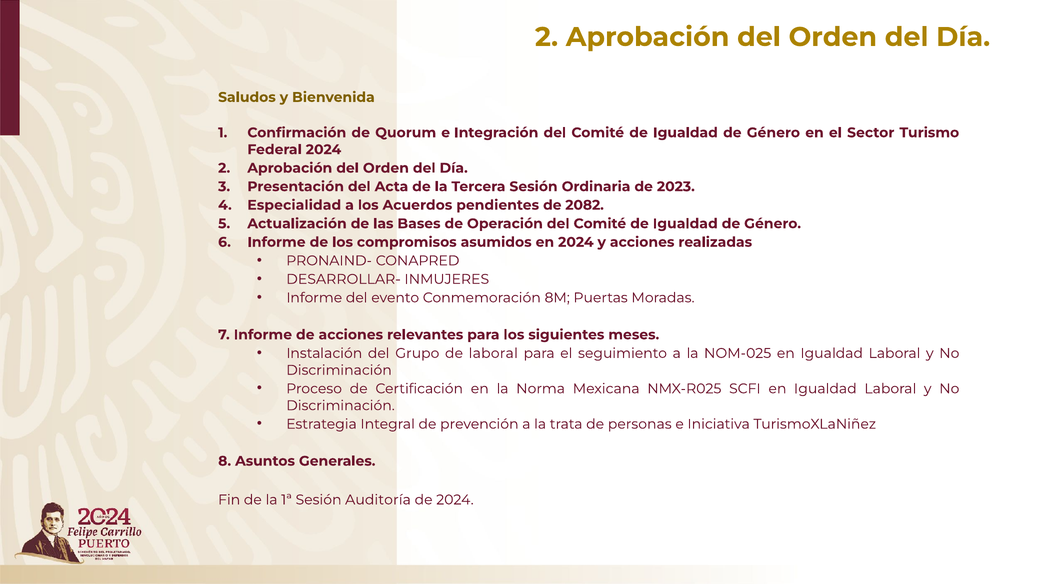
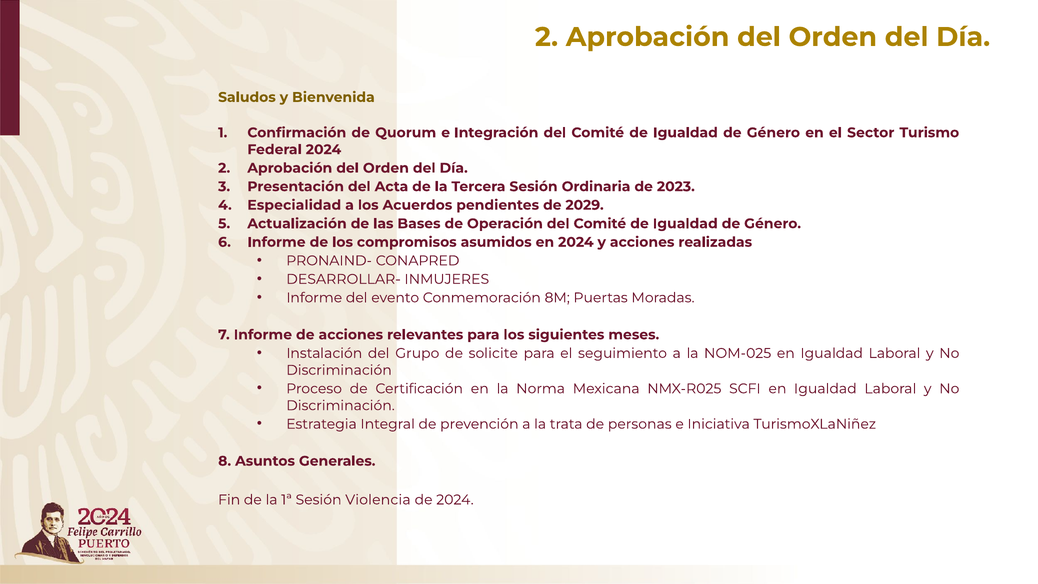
2082: 2082 -> 2029 (585, 205)
de laboral: laboral -> solicite (493, 353)
Auditoría: Auditoría -> Violencia (378, 500)
